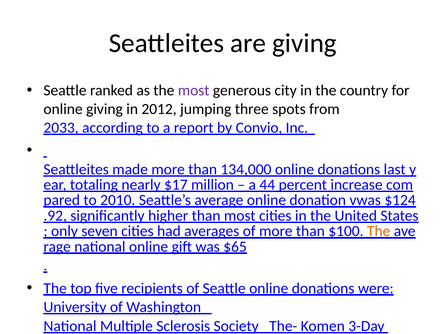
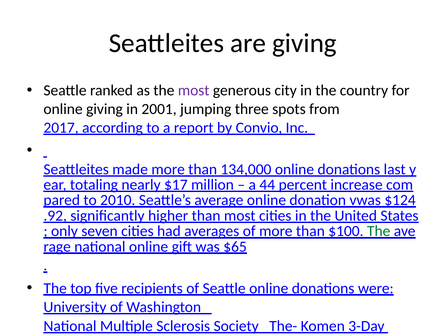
2012: 2012 -> 2001 (159, 109)
2033: 2033 -> 2017 (61, 128)
The colour: orange -> green (379, 231)
